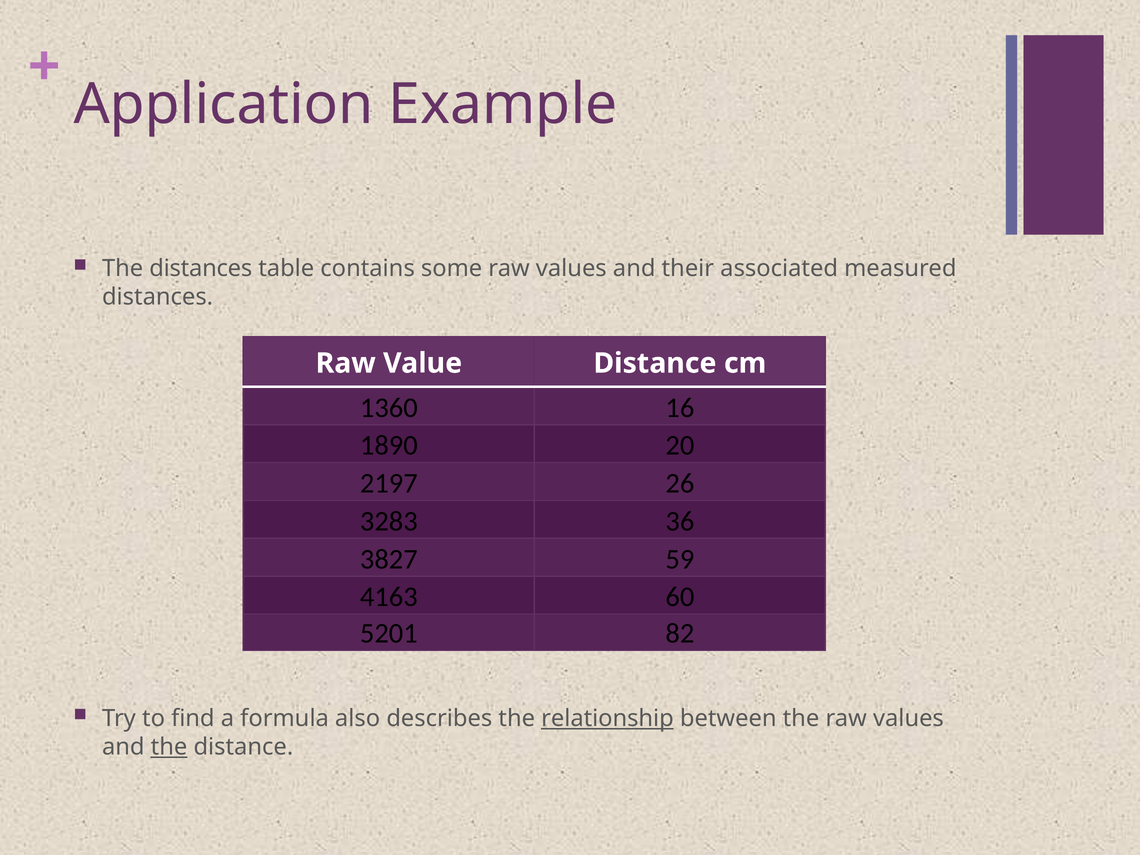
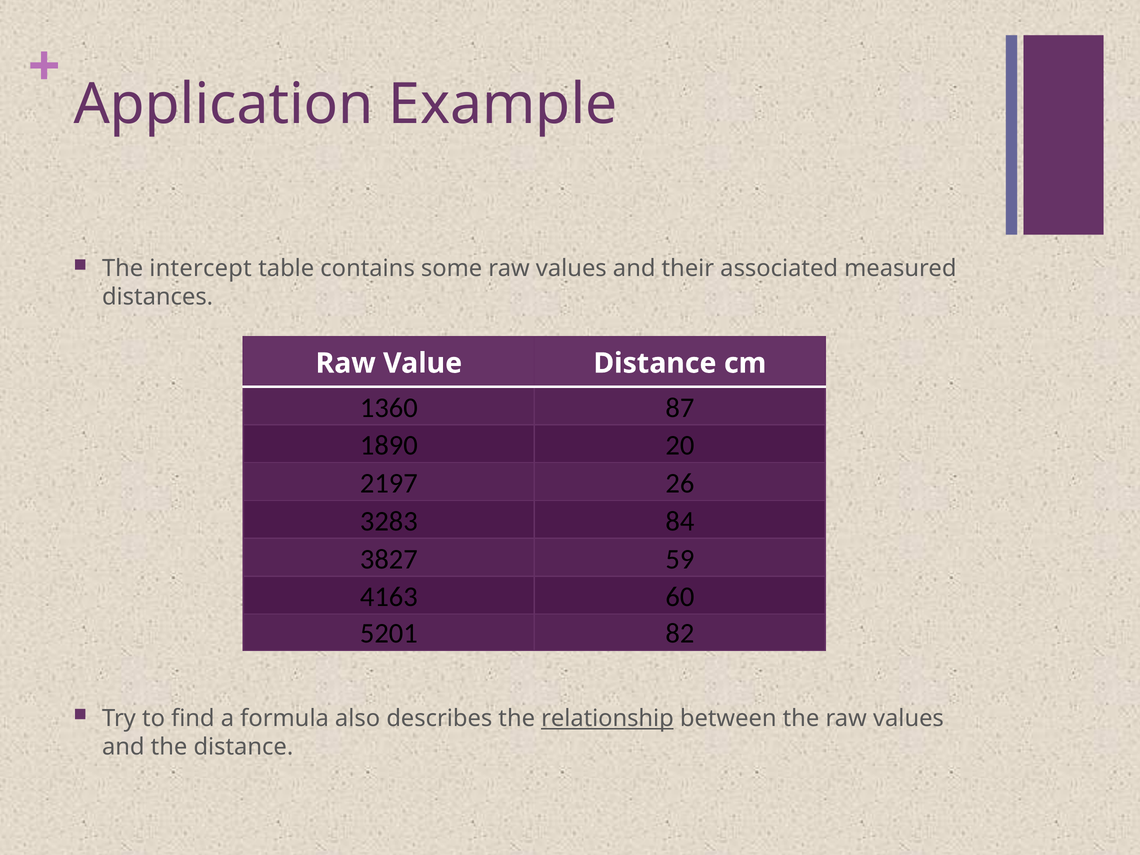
The distances: distances -> intercept (201, 269)
16: 16 -> 87 (680, 408)
36: 36 -> 84 (680, 521)
the underline: present -> none (169, 747)
